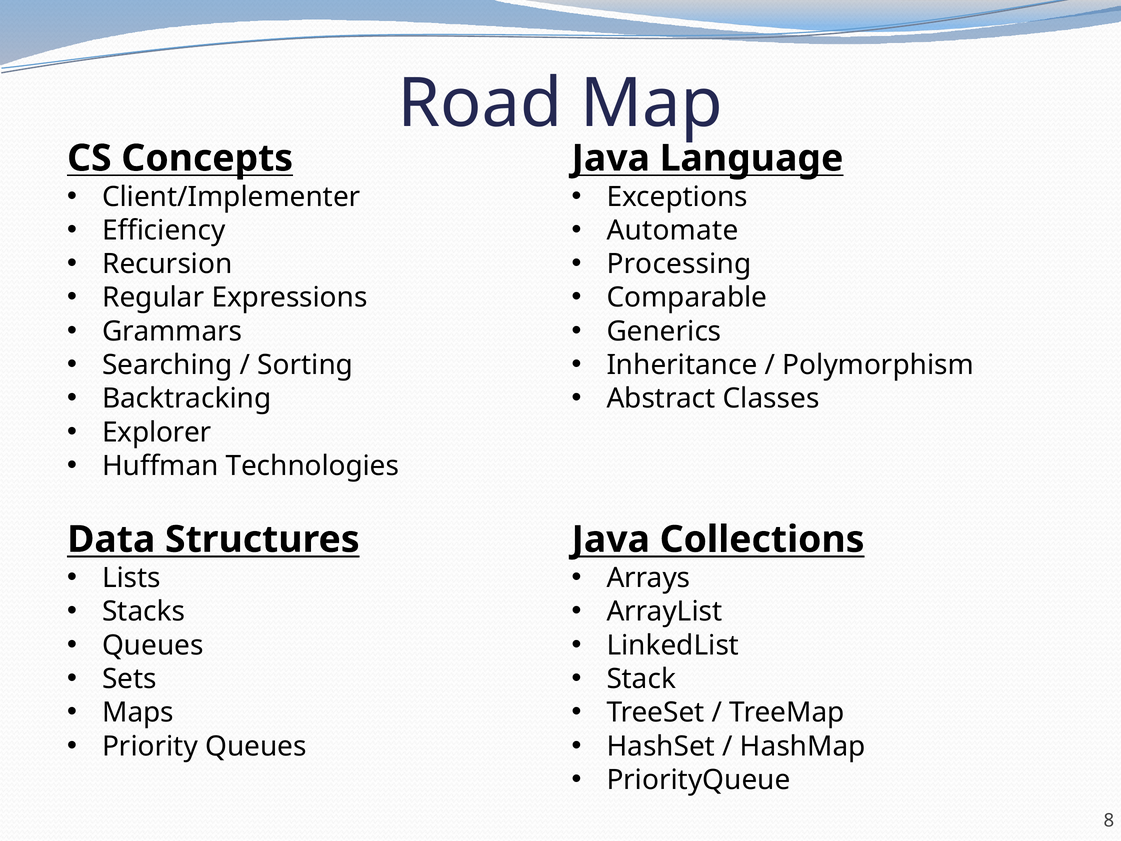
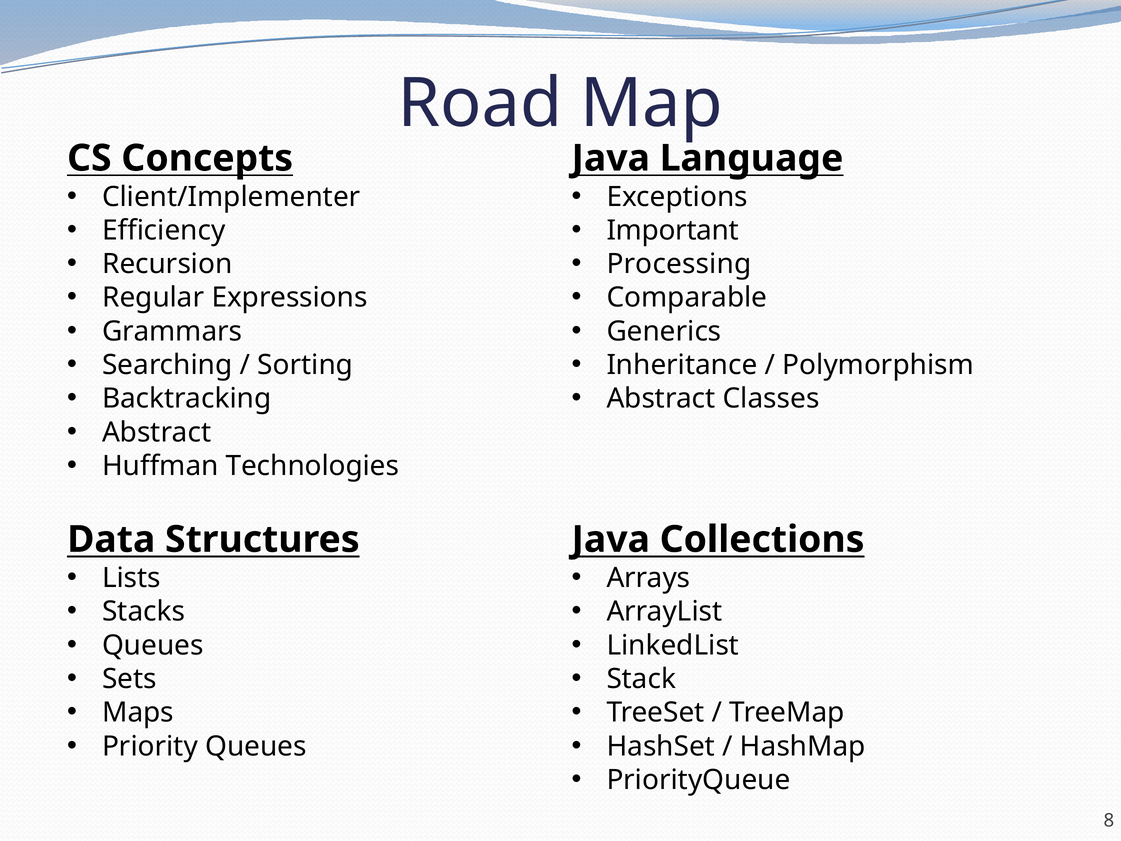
Automate: Automate -> Important (673, 230)
Explorer: Explorer -> Abstract (157, 432)
